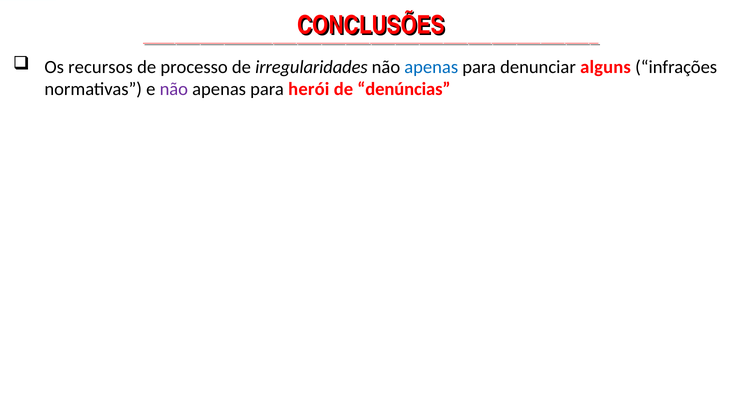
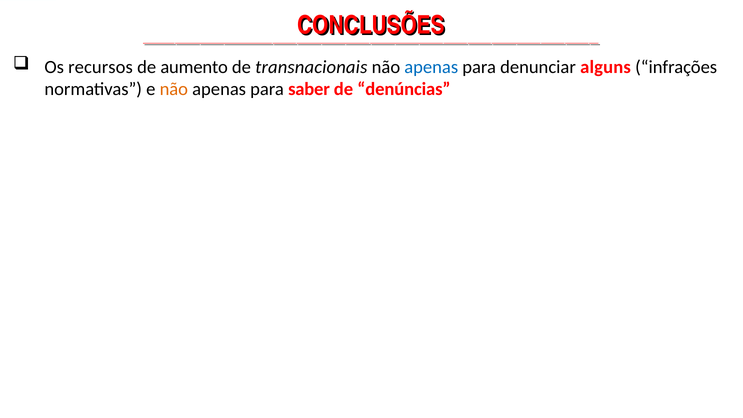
processo: processo -> aumento (194, 67)
irregularidades: irregularidades -> transnacionais (311, 67)
não colour: purple -> orange (174, 89)
herói: herói -> saber (309, 89)
